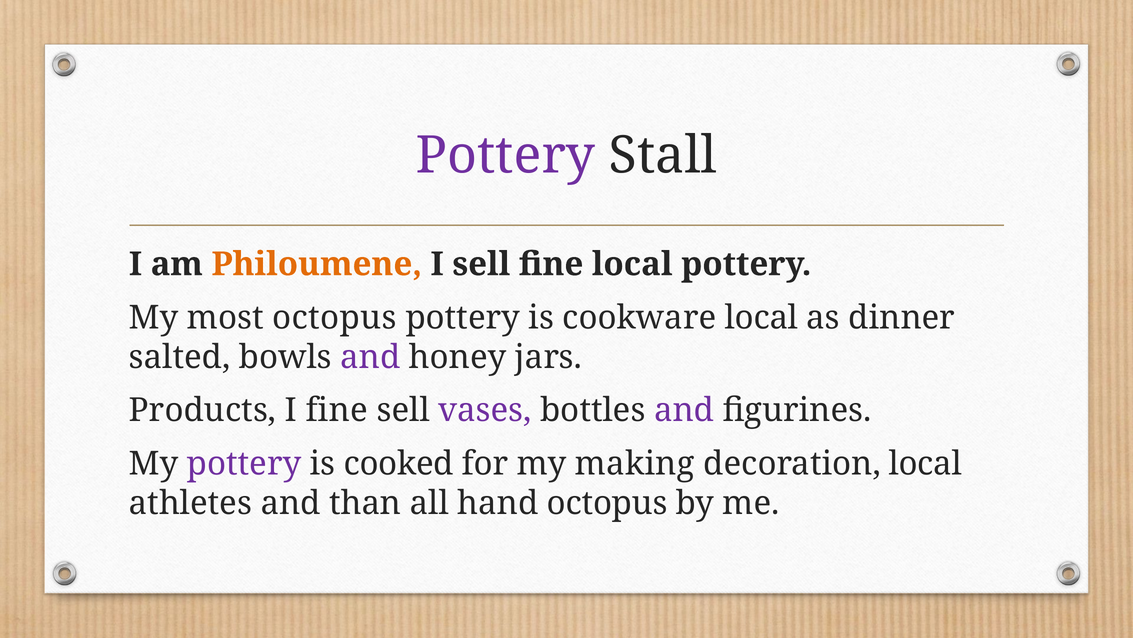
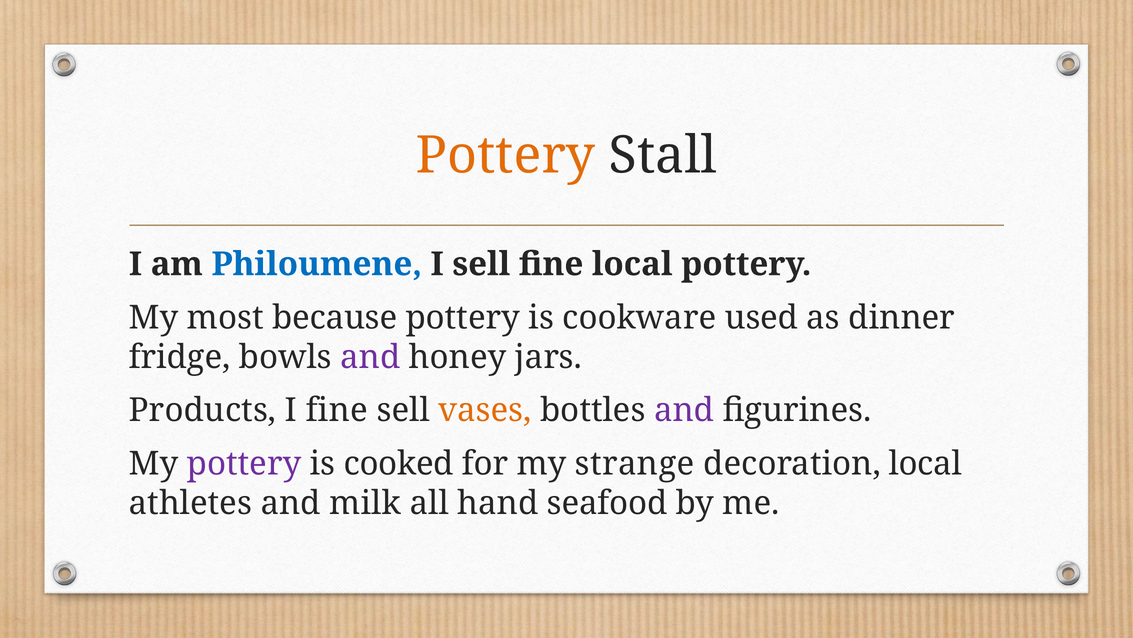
Pottery colour: purple -> orange (506, 155)
Philoumene colour: orange -> blue (317, 264)
most octopus: octopus -> because (335, 317)
cookware local: local -> used (761, 317)
salted: salted -> fridge (180, 357)
vases colour: purple -> orange (485, 410)
making: making -> strange (635, 463)
than: than -> milk (365, 503)
hand octopus: octopus -> seafood (607, 503)
